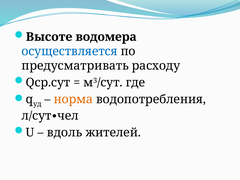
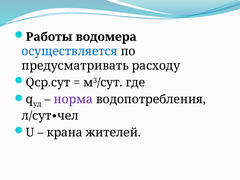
Высоте: Высоте -> Работы (49, 37)
норма colour: orange -> purple (73, 99)
вдоль: вдоль -> крана (65, 132)
